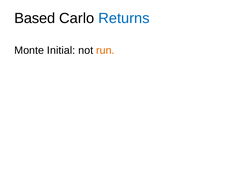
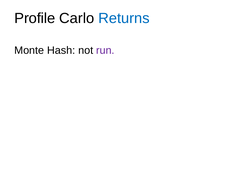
Based: Based -> Profile (35, 18)
Initial: Initial -> Hash (61, 50)
run colour: orange -> purple (105, 50)
